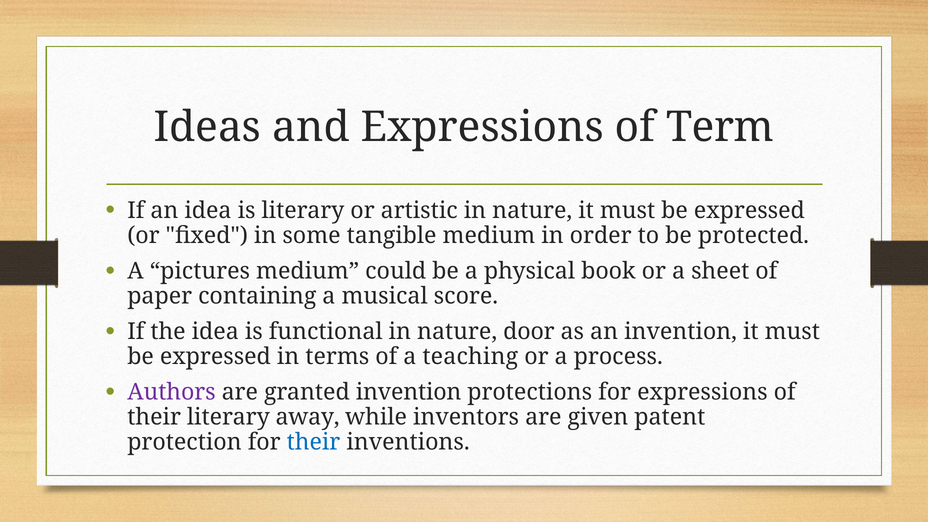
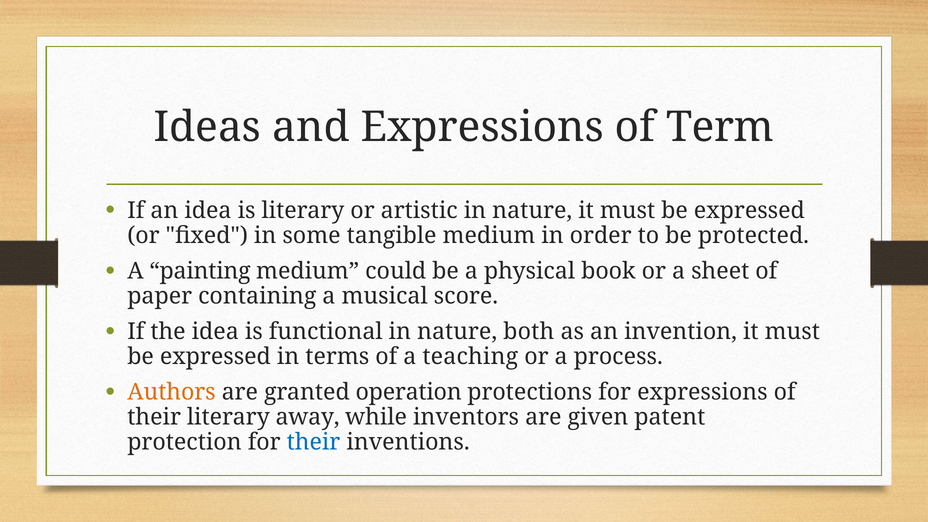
pictures: pictures -> painting (200, 271)
door: door -> both (529, 332)
Authors colour: purple -> orange (171, 392)
granted invention: invention -> operation (409, 392)
